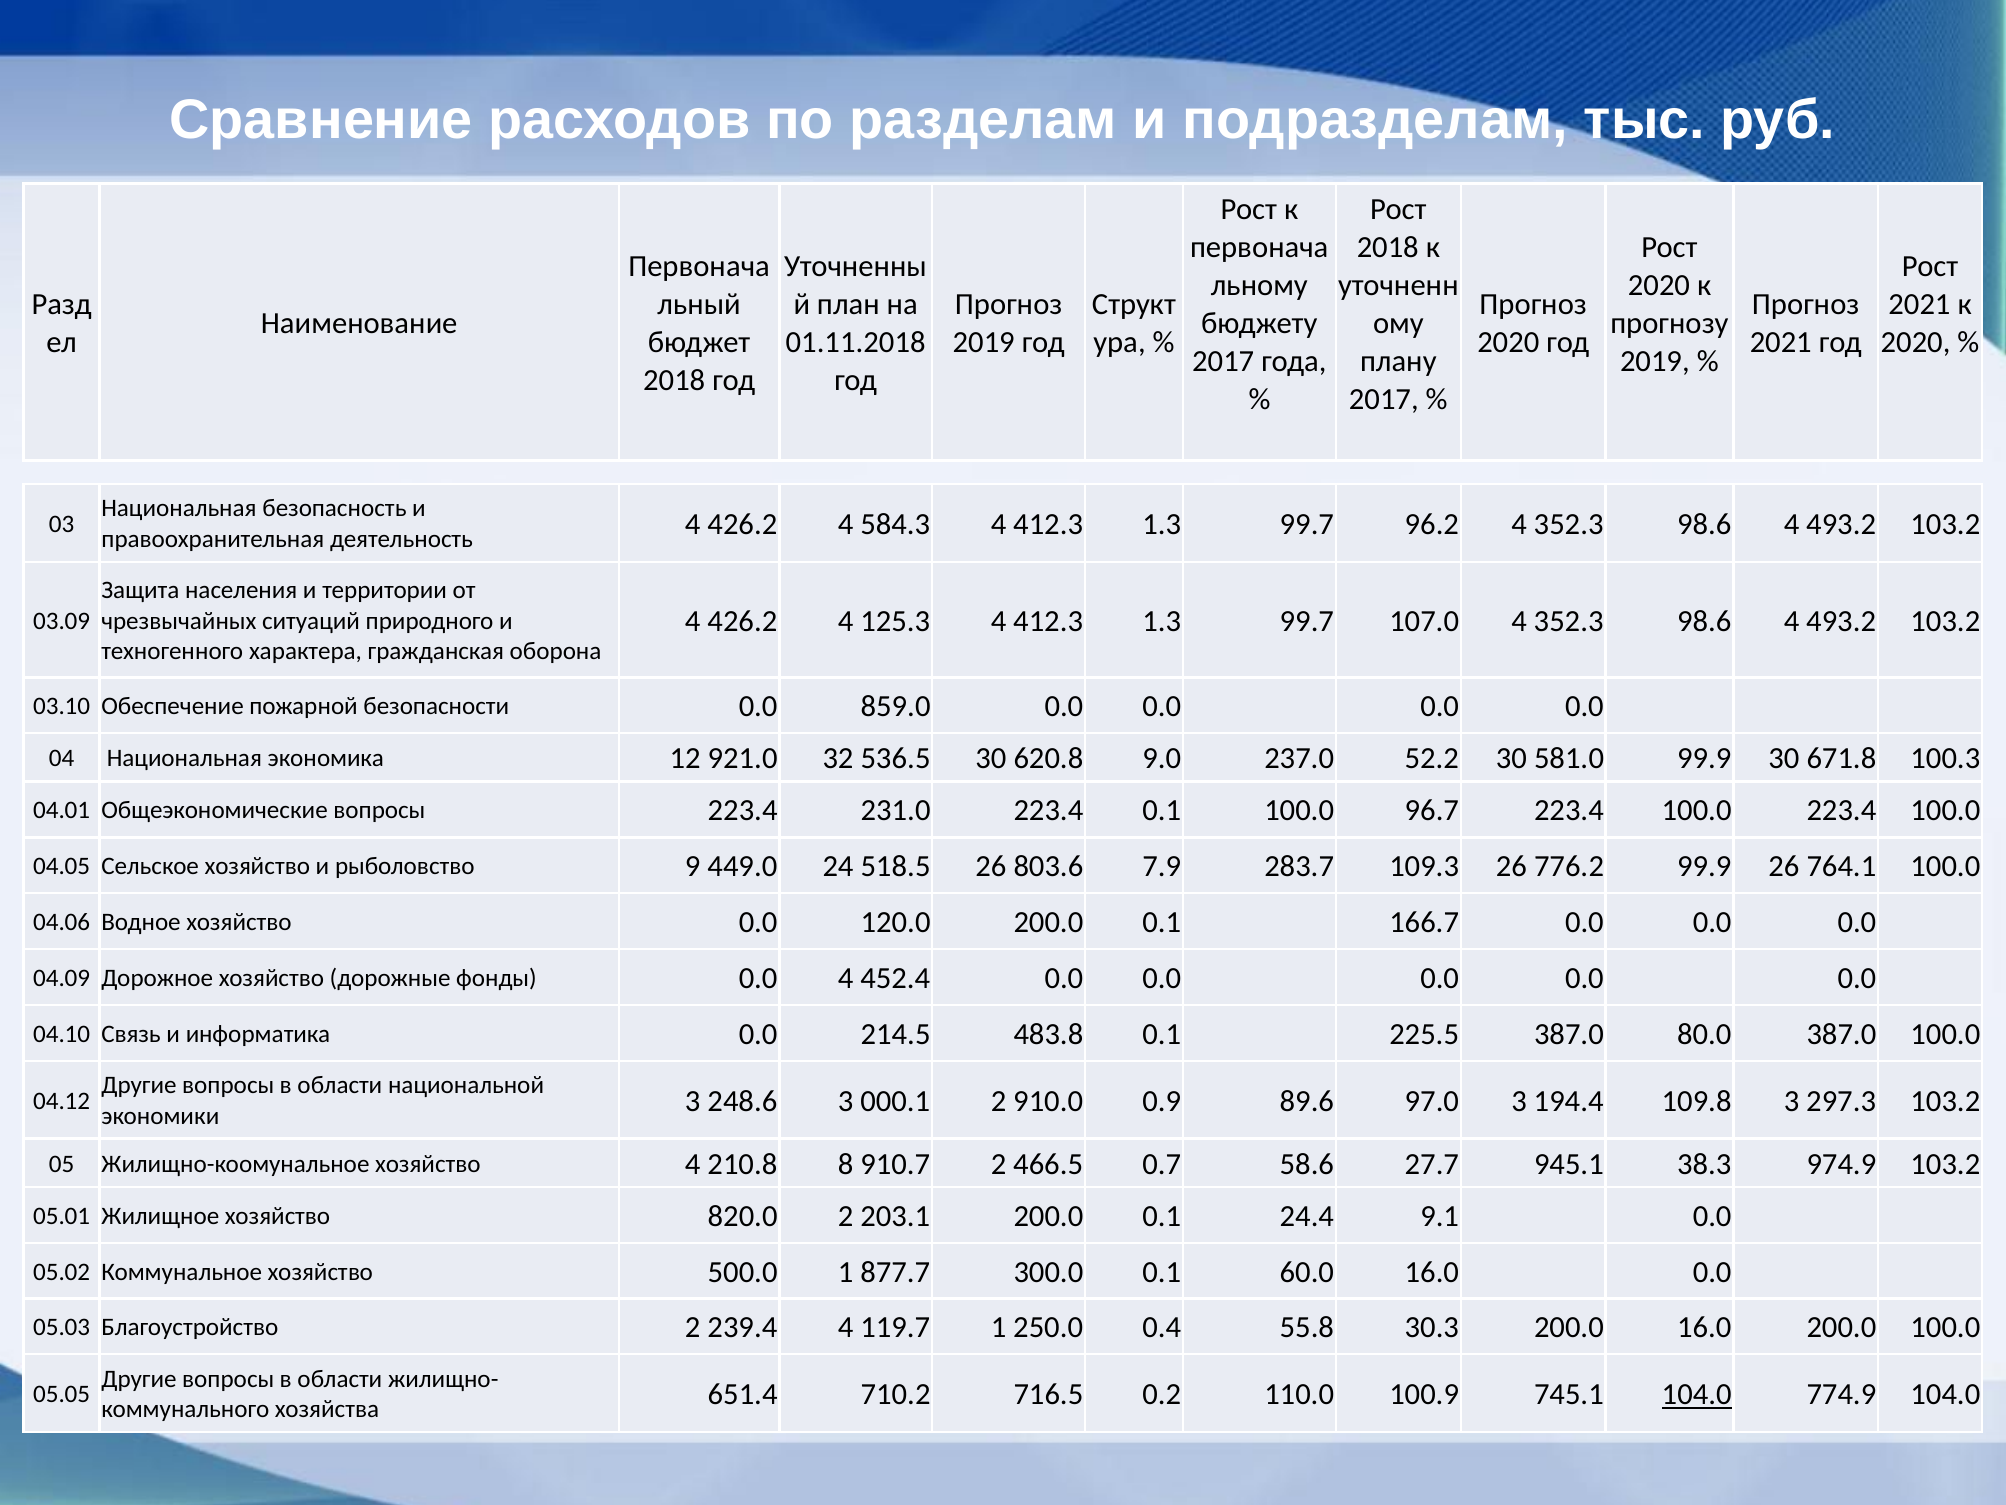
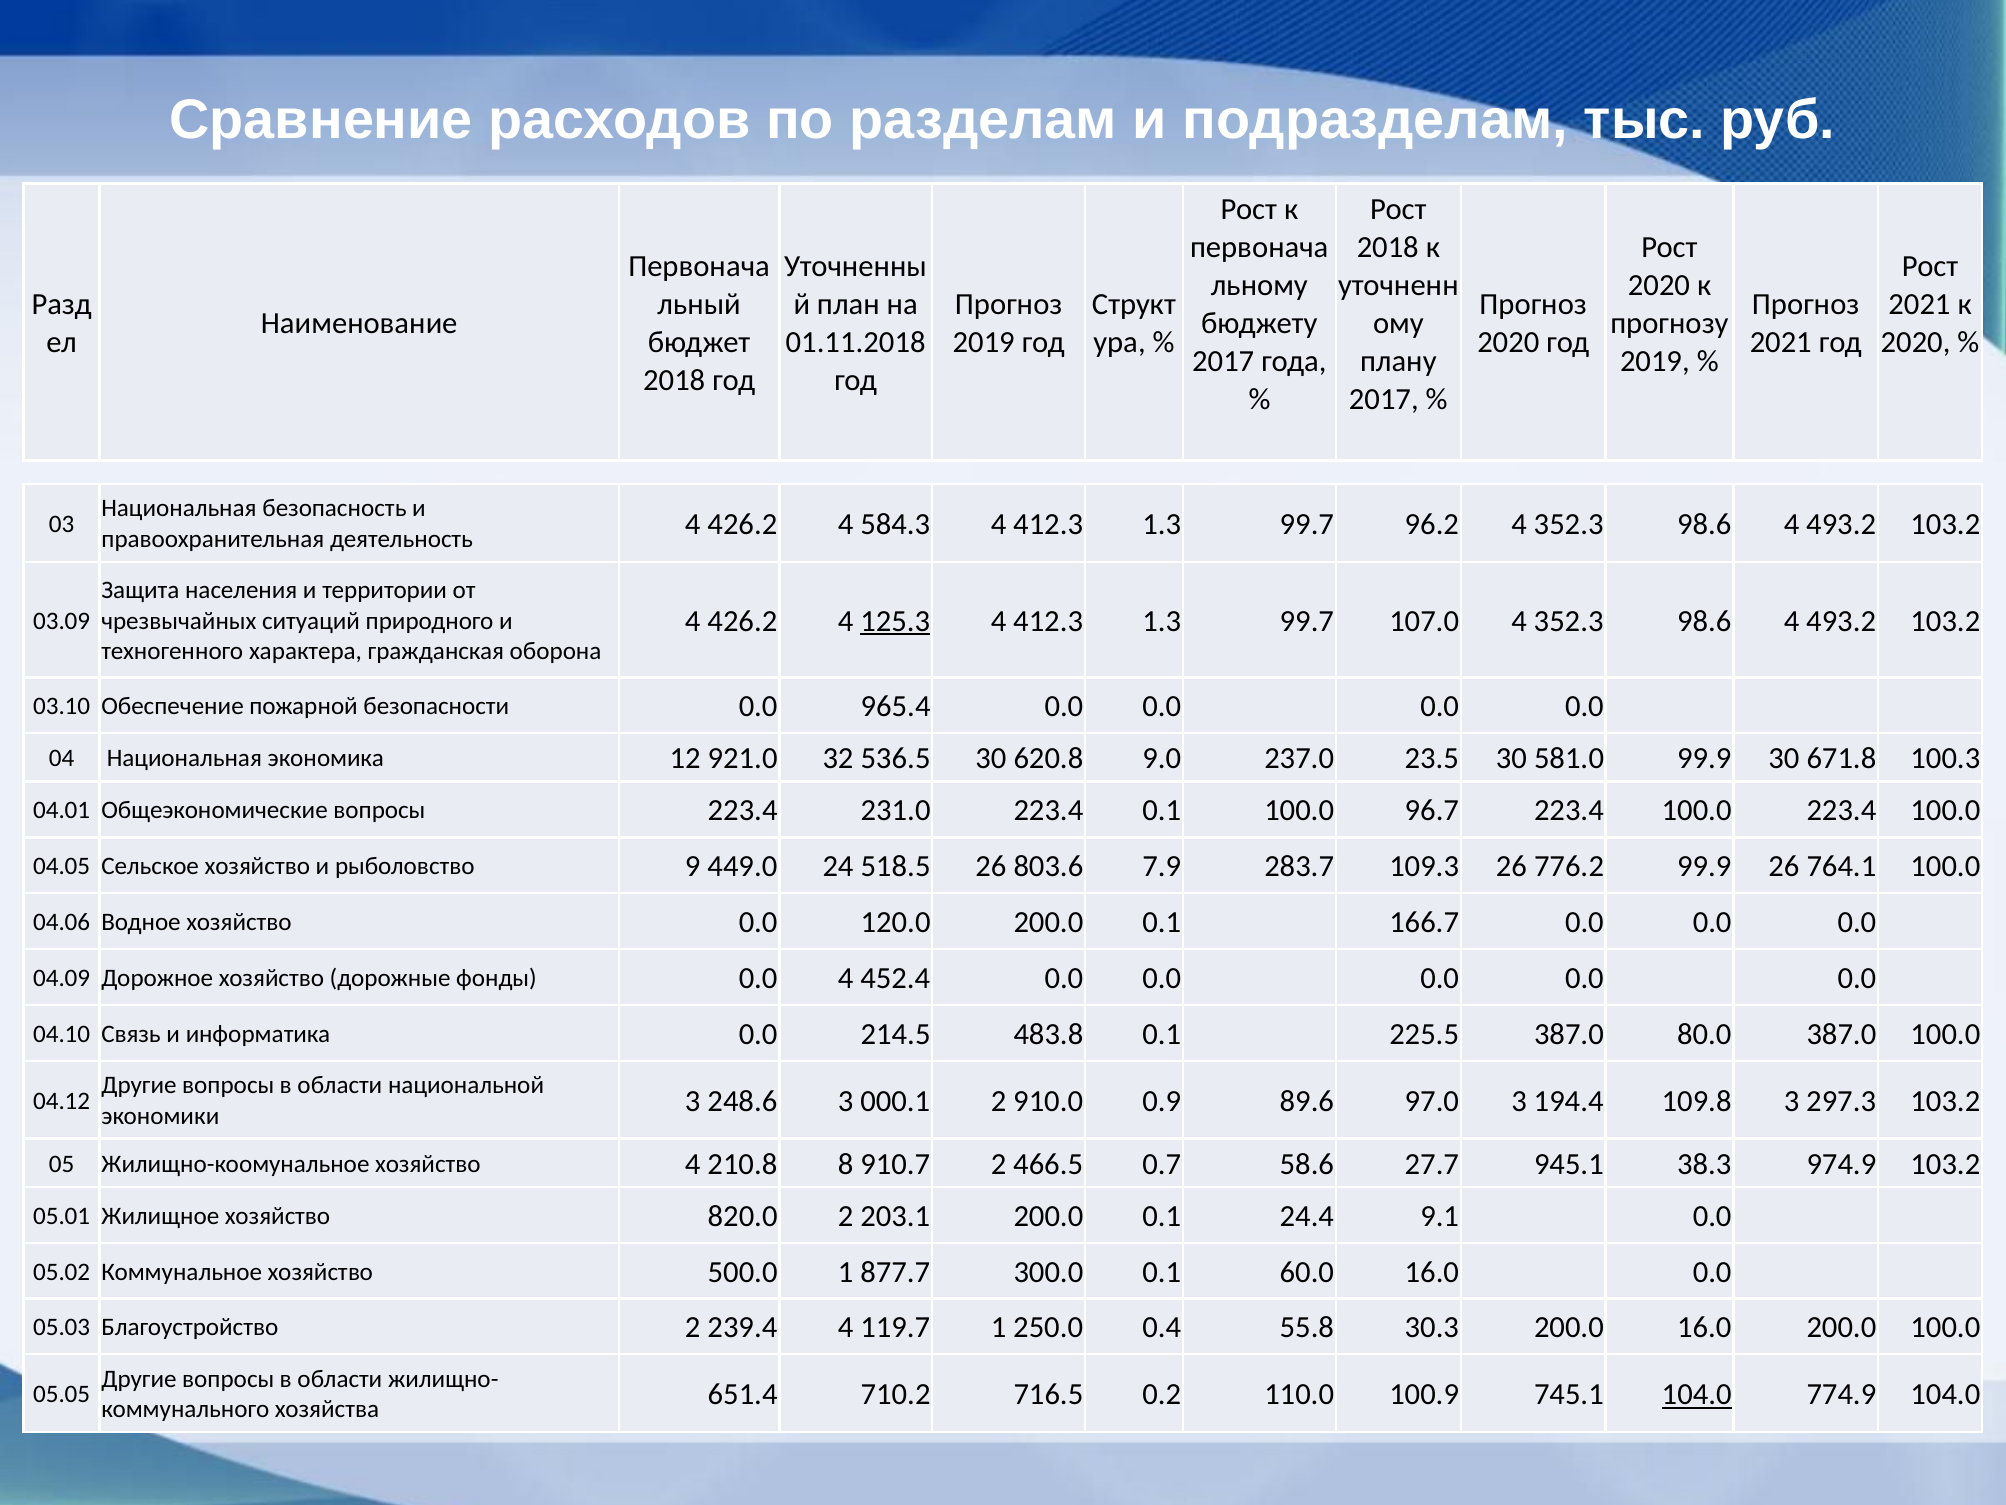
125.3 underline: none -> present (895, 621)
859.0: 859.0 -> 965.4 (896, 706)
52.2: 52.2 -> 23.5 (1432, 758)
